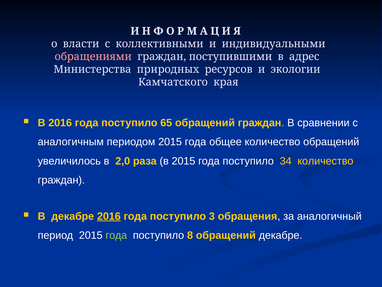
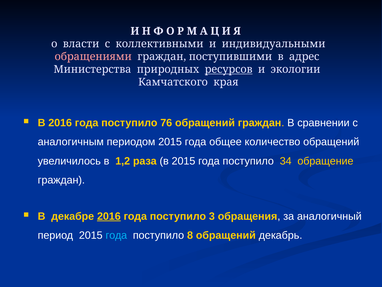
ресурсов underline: none -> present (229, 69)
65: 65 -> 76 (166, 123)
2,0: 2,0 -> 1,2 (123, 161)
34 количество: количество -> обращение (325, 161)
года colour: light green -> light blue (116, 235)
обращений декабре: декабре -> декабрь (281, 235)
